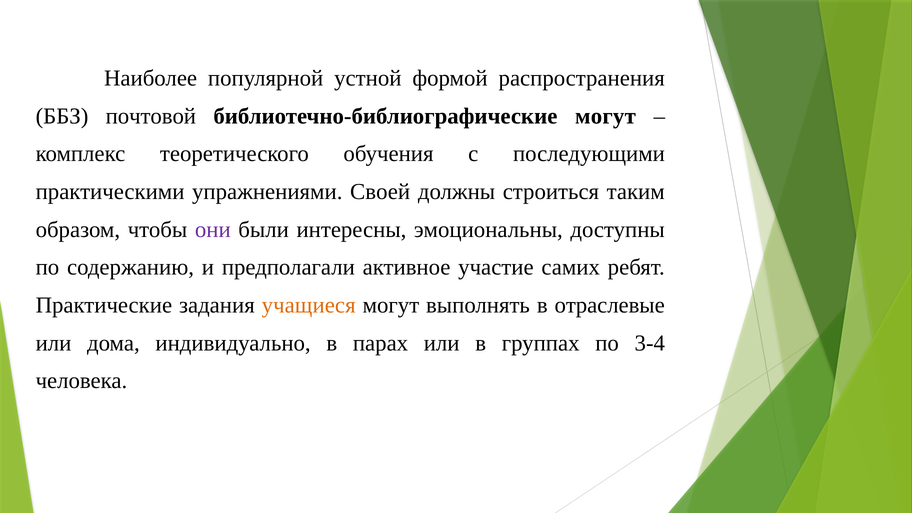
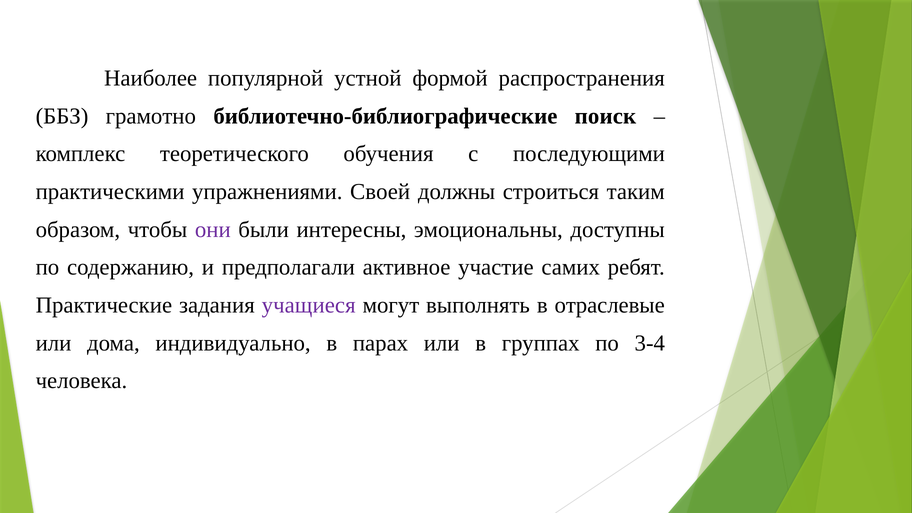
почтовой: почтовой -> грамотно (151, 116)
библиотечно-библиографические могут: могут -> поиск (605, 116)
учащиеся colour: orange -> purple (309, 305)
